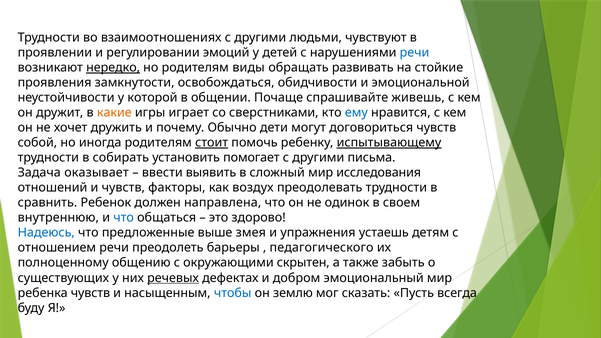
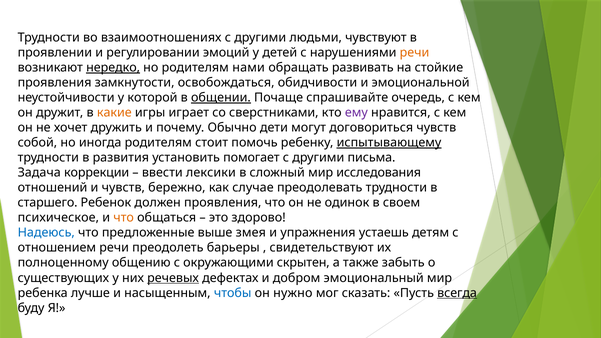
речи colour: blue -> orange (415, 52)
виды: виды -> нами (249, 68)
общении underline: none -> present (221, 98)
живешь: живешь -> очередь (418, 98)
ему colour: blue -> purple (356, 113)
стоит underline: present -> none (212, 143)
собирать: собирать -> развития (121, 158)
оказывает: оказывает -> коррекции (97, 173)
выявить: выявить -> лексики (211, 173)
факторы: факторы -> бережно (177, 188)
воздух: воздух -> случае (253, 188)
сравнить: сравнить -> старшего (48, 203)
должен направлена: направлена -> проявления (223, 203)
внутреннюю: внутреннюю -> психическое (58, 218)
что colour: blue -> orange (124, 218)
педагогического: педагогического -> свидетельствуют (322, 248)
ребенка чувств: чувств -> лучше (90, 293)
землю: землю -> нужно (293, 293)
всегда underline: none -> present (457, 293)
